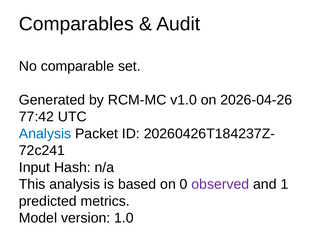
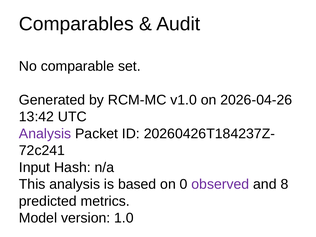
77:42: 77:42 -> 13:42 (36, 117)
Analysis colour: blue -> purple (45, 134)
1: 1 -> 8 (284, 184)
